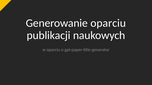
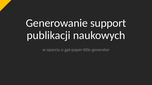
Generowanie oparciu: oparciu -> support (108, 23)
